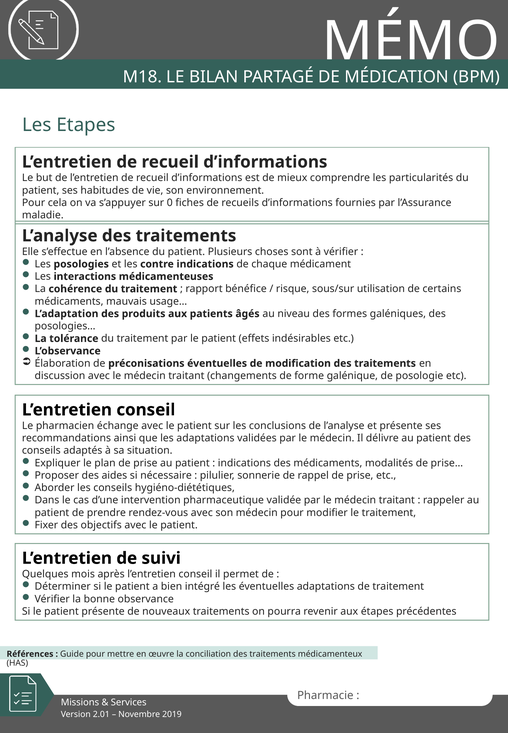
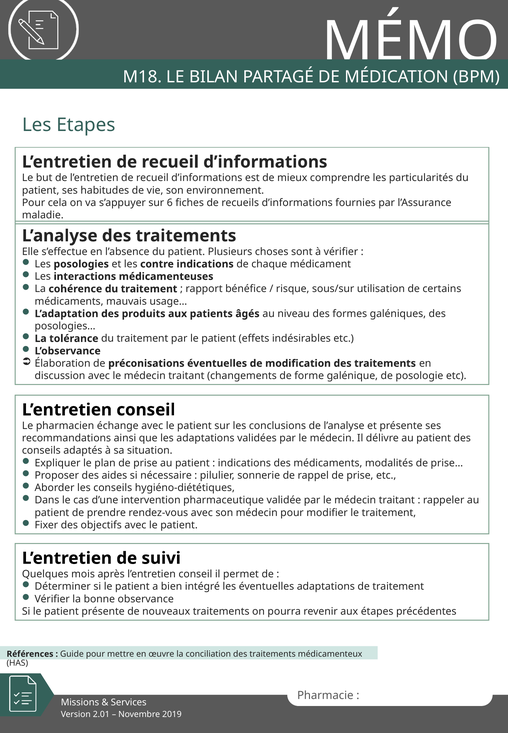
0: 0 -> 6 (170, 203)
